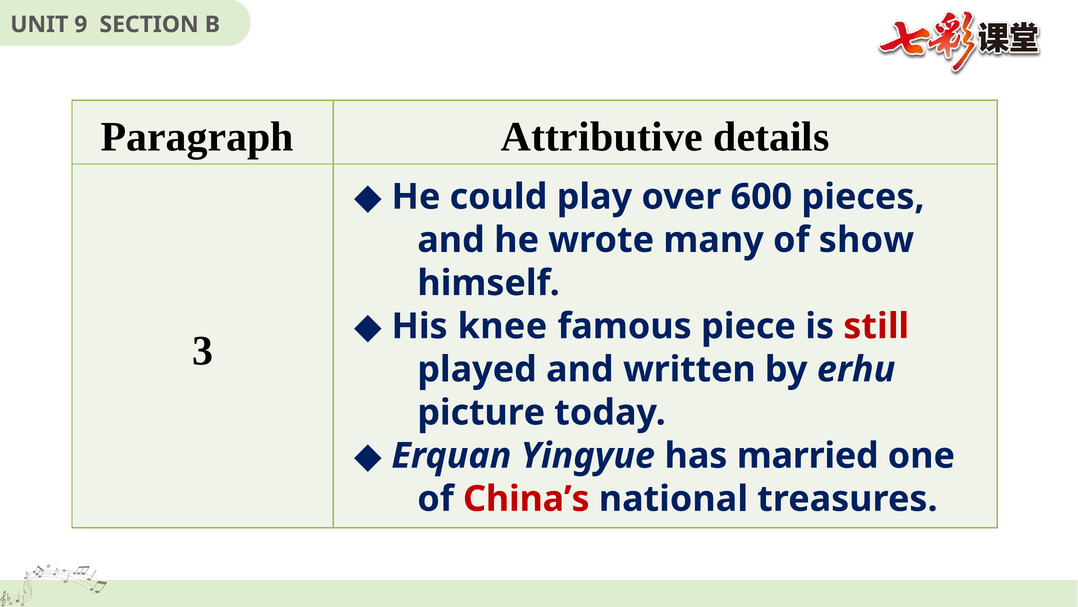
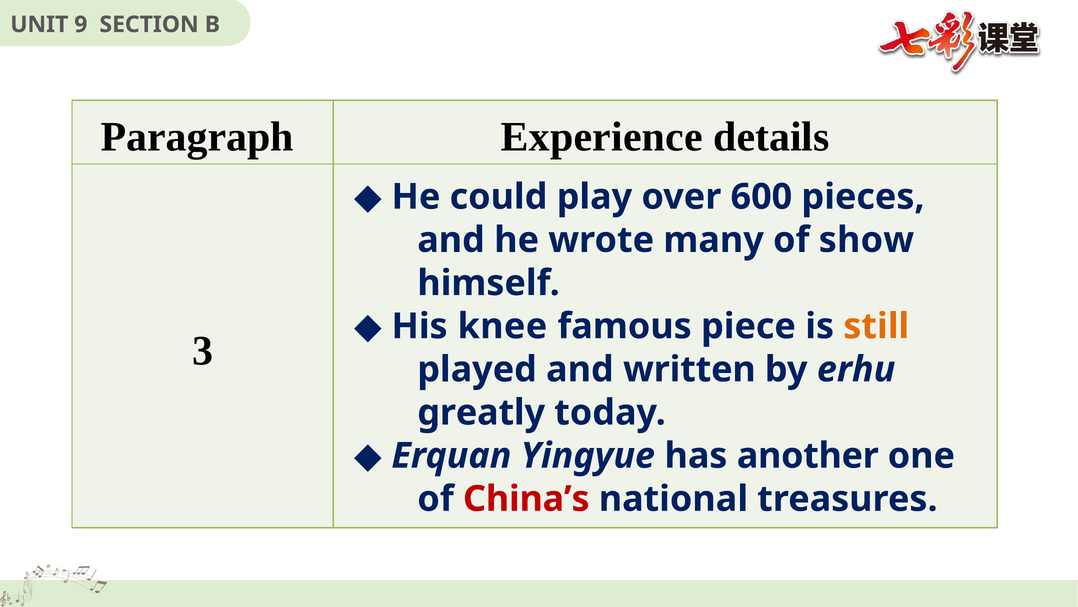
Attributive: Attributive -> Experience (602, 137)
still colour: red -> orange (876, 326)
picture: picture -> greatly (481, 412)
married: married -> another (808, 455)
